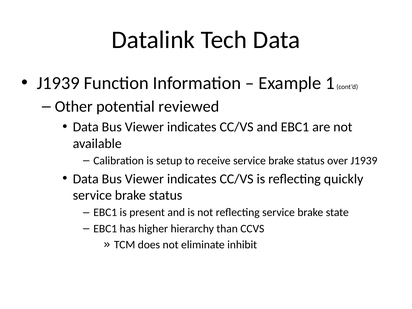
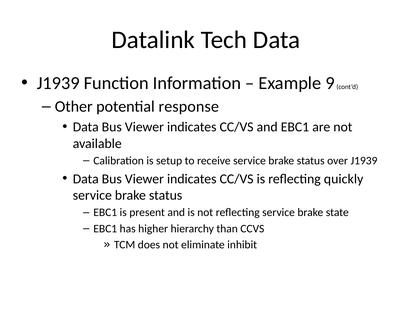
1: 1 -> 9 (330, 83)
reviewed: reviewed -> response (189, 107)
